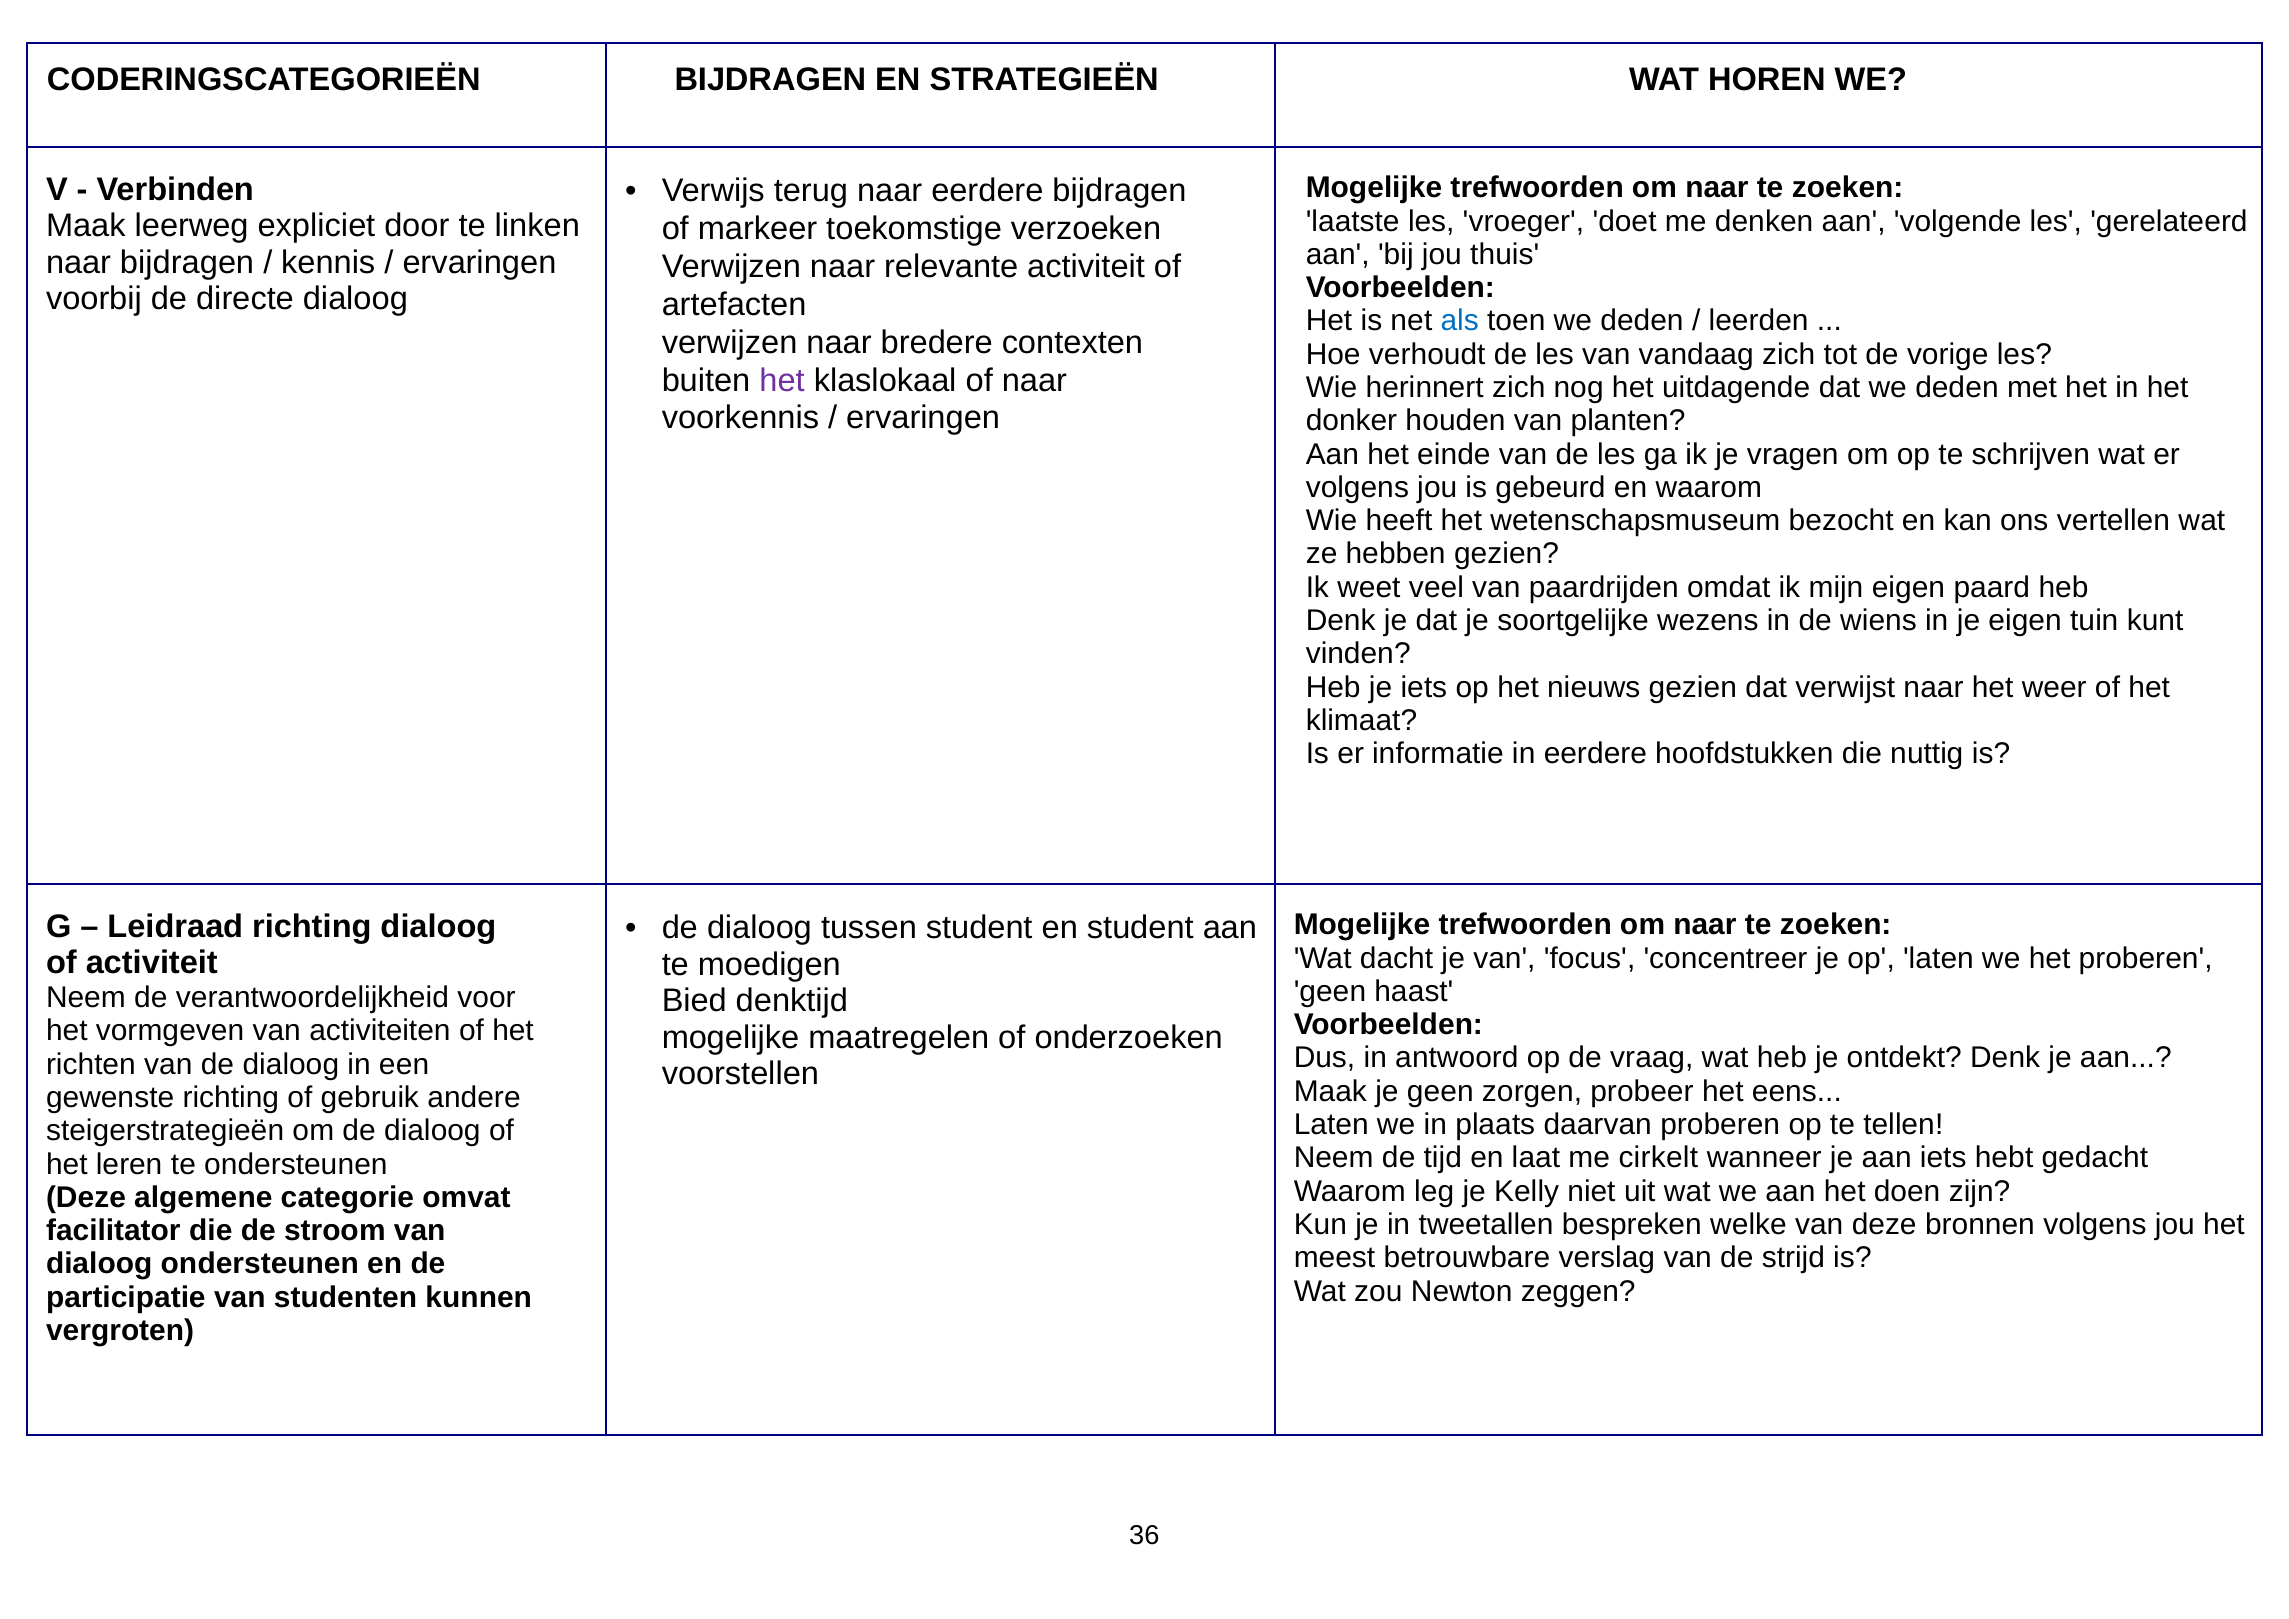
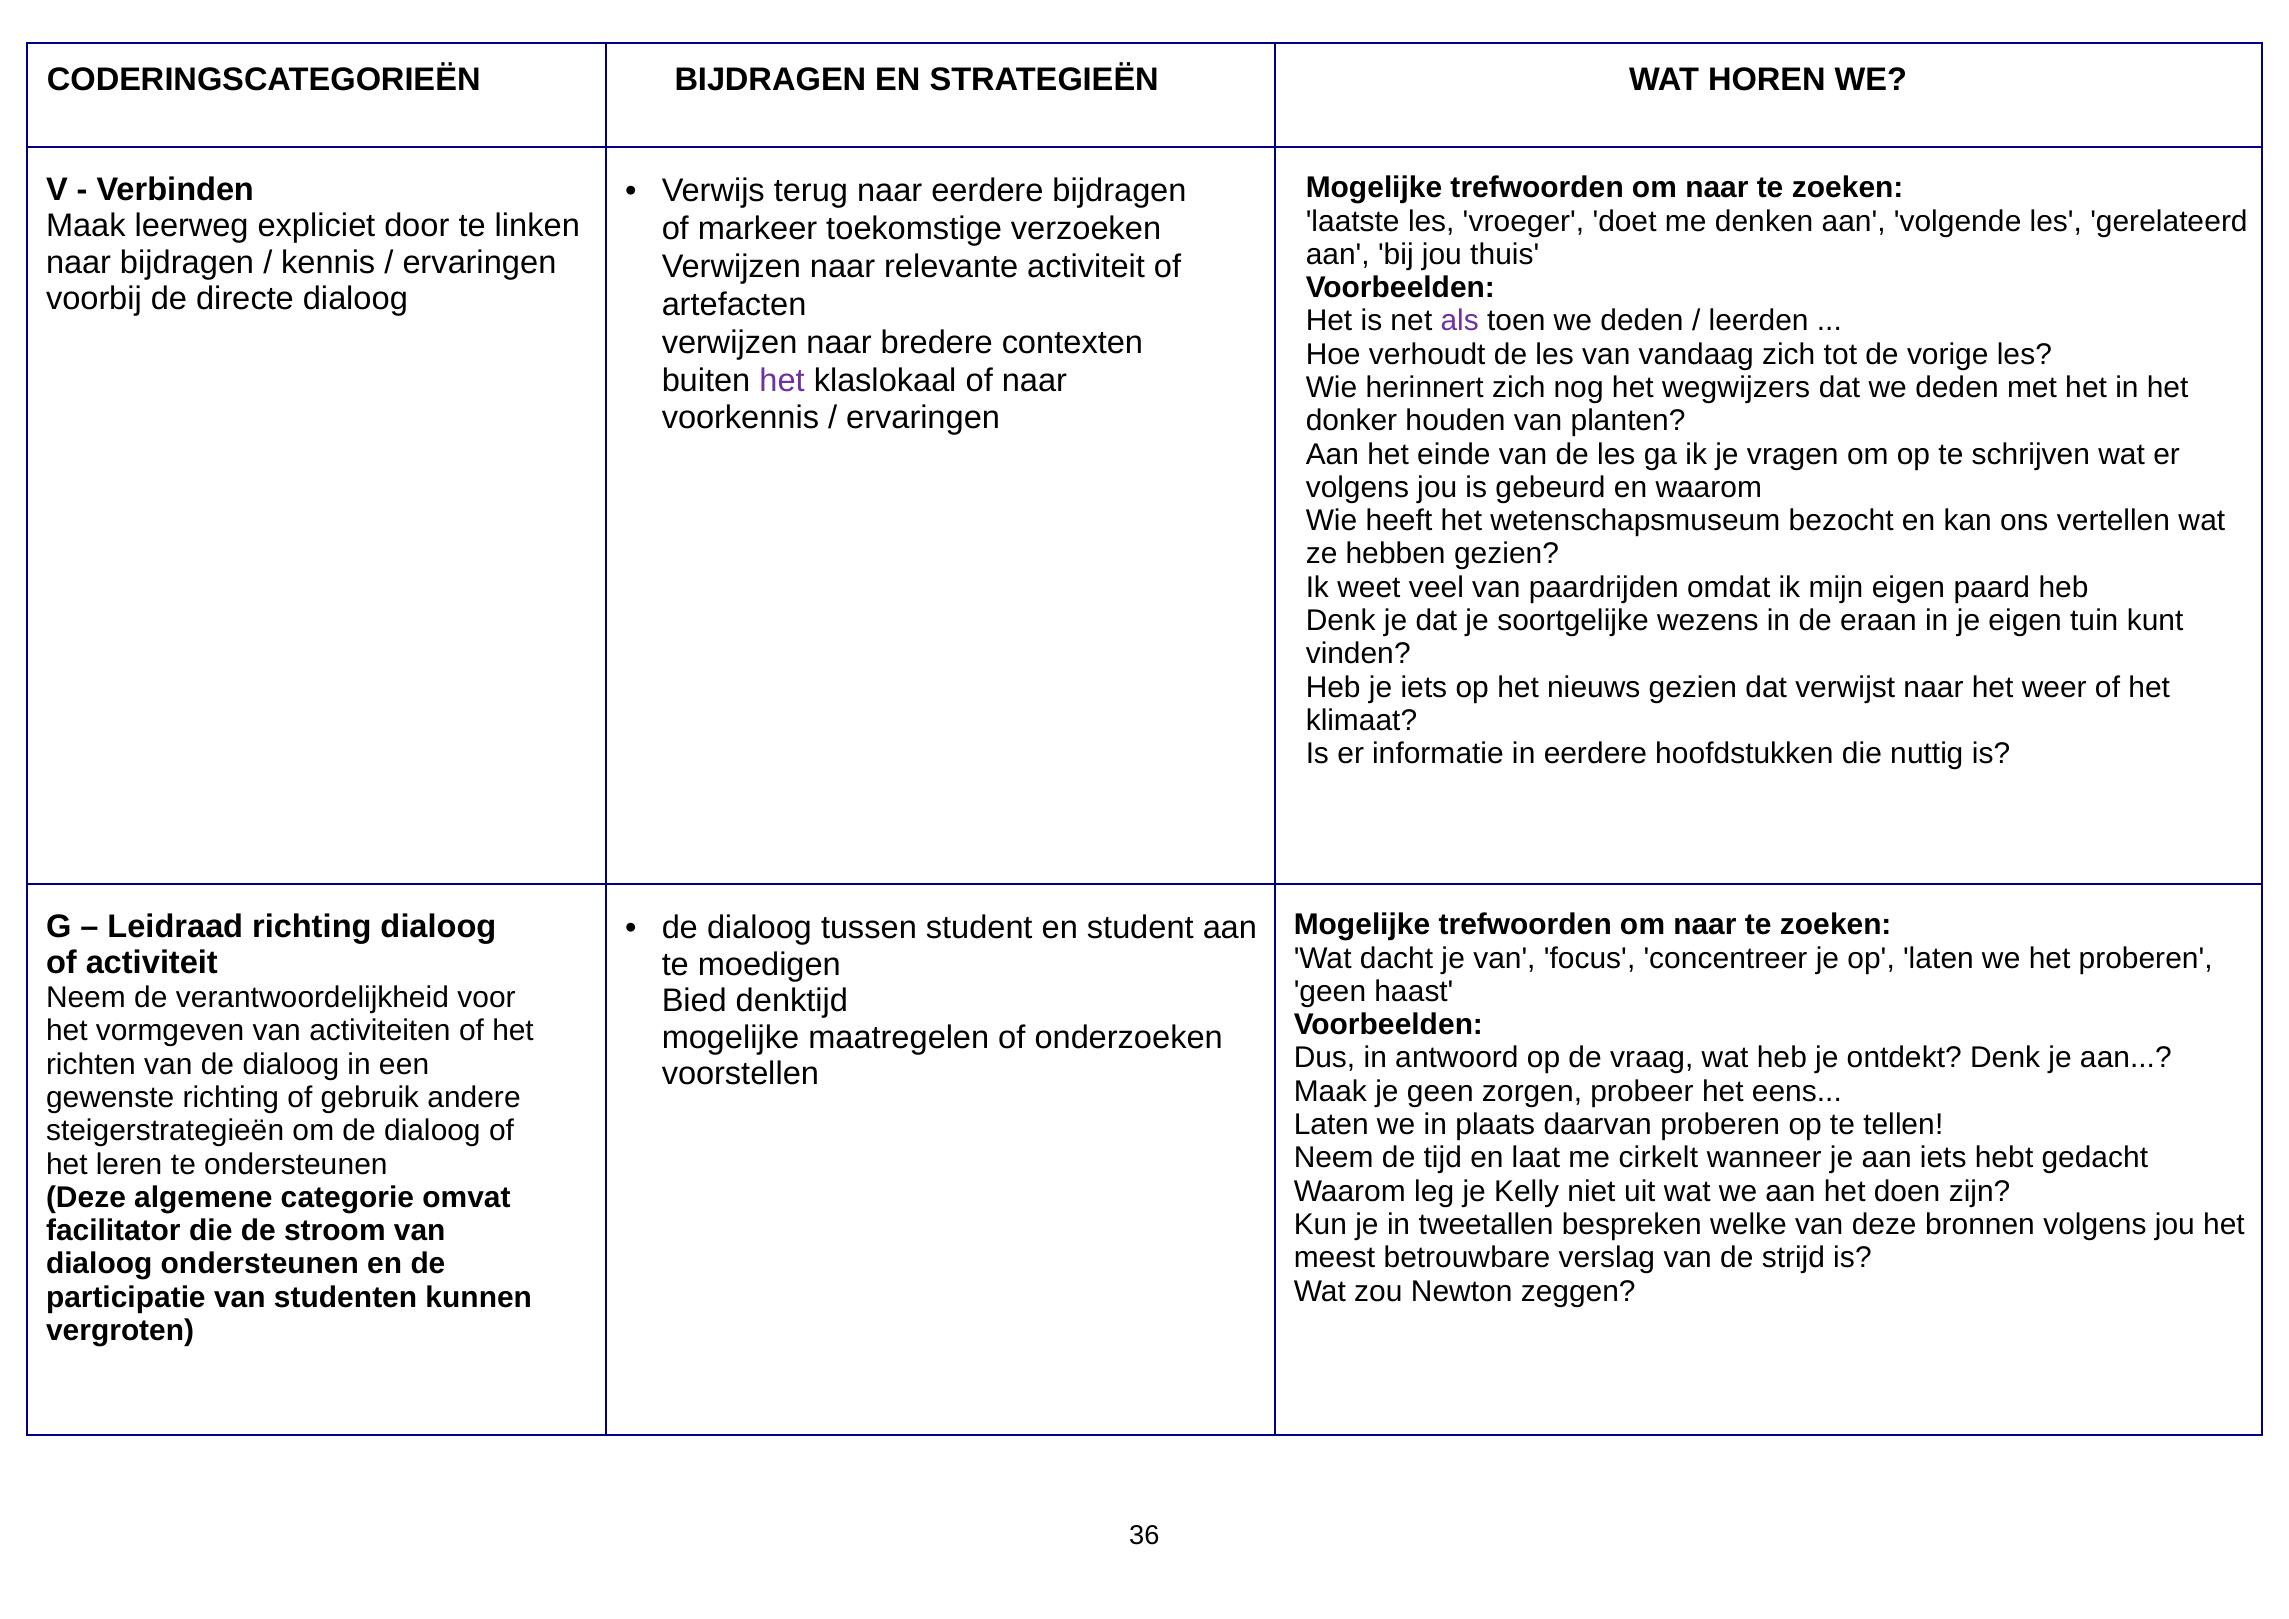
als colour: blue -> purple (1460, 321)
uitdagende: uitdagende -> wegwijzers (1736, 388)
wiens: wiens -> eraan (1879, 621)
